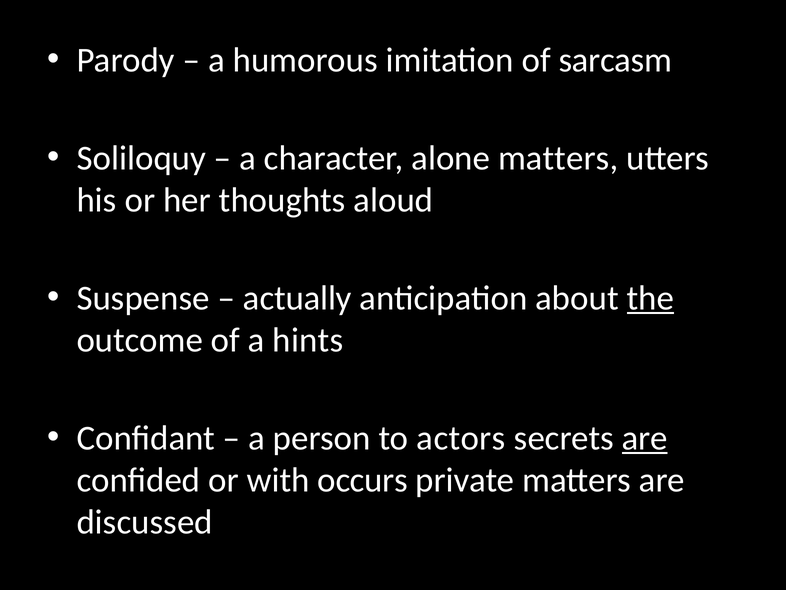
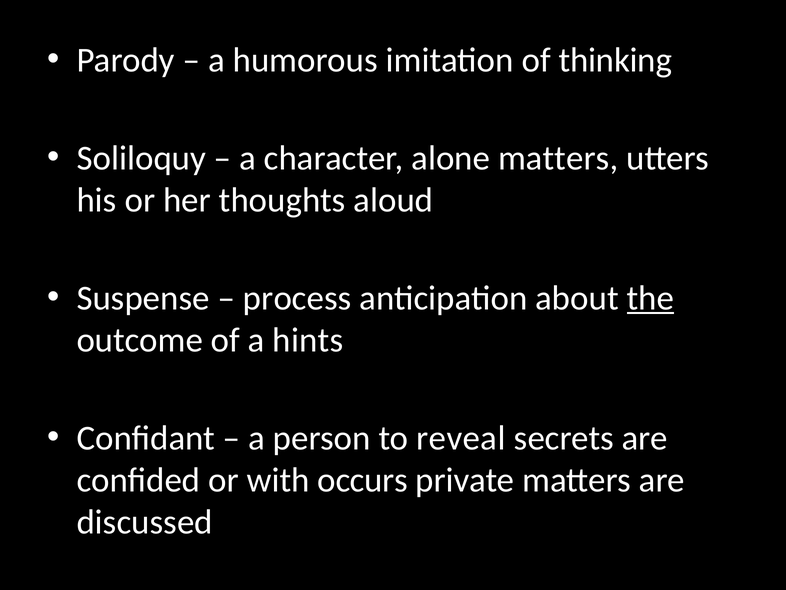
sarcasm: sarcasm -> thinking (615, 60)
actually: actually -> process (297, 298)
actors: actors -> reveal (461, 438)
are underline: present -> none (645, 438)
